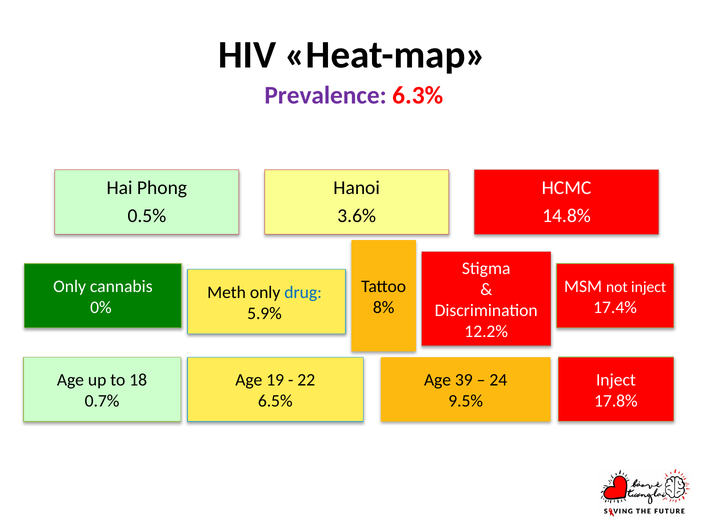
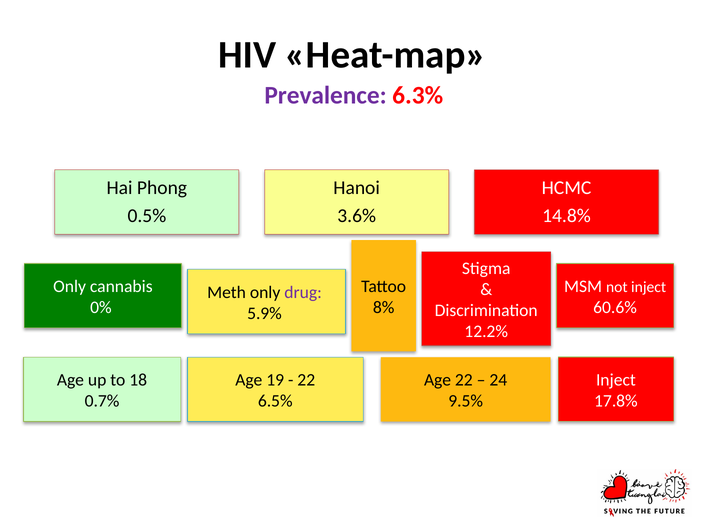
drug colour: blue -> purple (303, 292)
17.4%: 17.4% -> 60.6% (615, 308)
Age 39: 39 -> 22 (464, 380)
